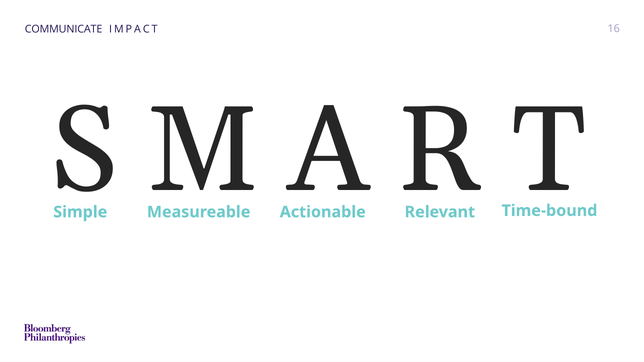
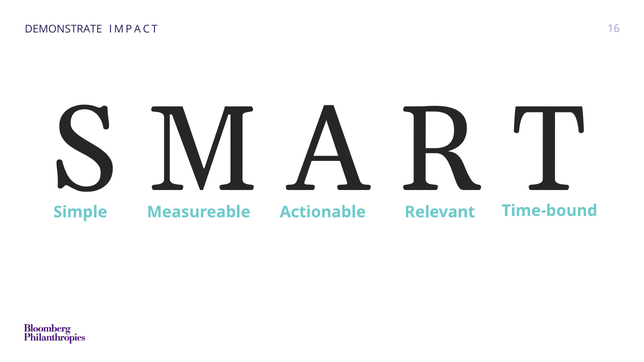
COMMUNICATE: COMMUNICATE -> DEMONSTRATE (63, 29)
